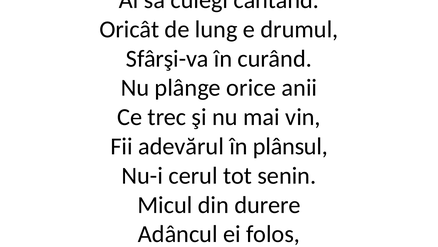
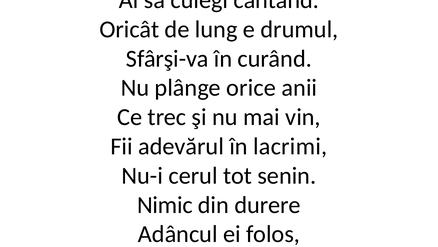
în plânsul: plânsul -> lacrimi (290, 146)
Micul: Micul -> Nimic (165, 204)
